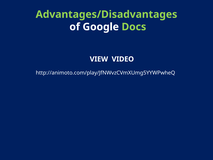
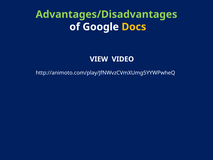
Docs colour: light green -> yellow (134, 27)
